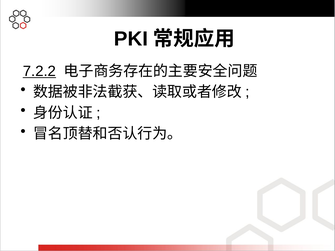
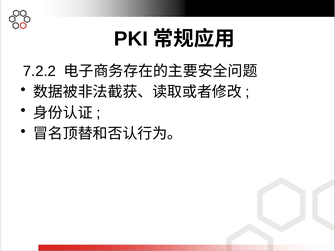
7.2.2 underline: present -> none (39, 71)
